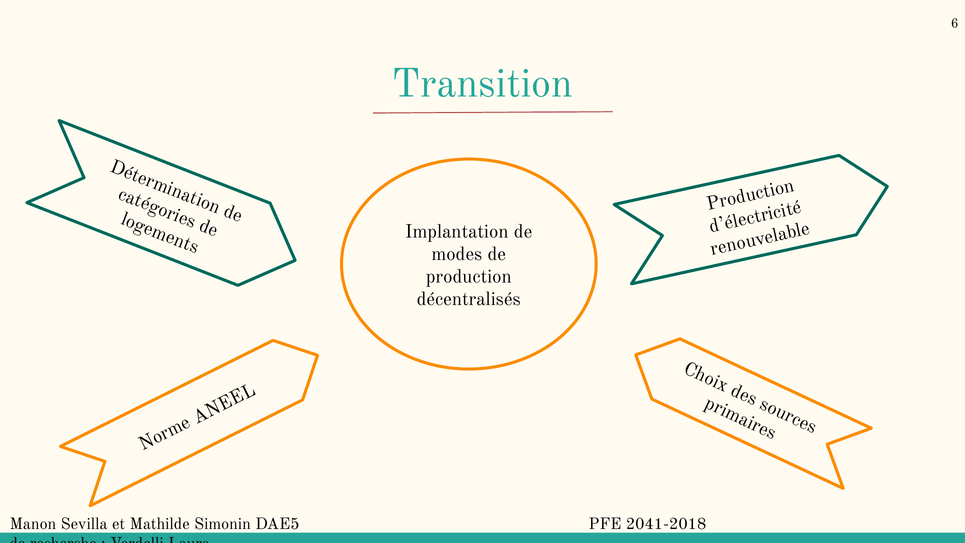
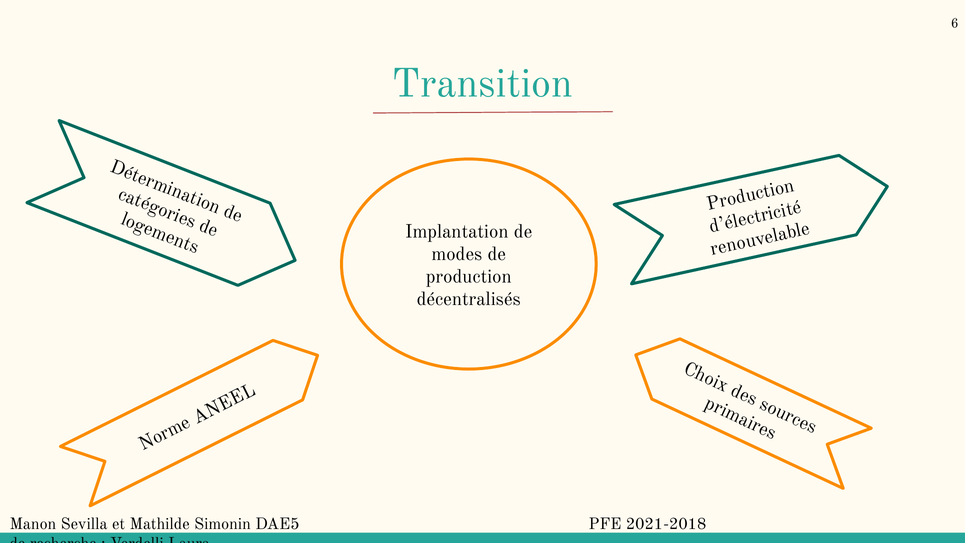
2041-2018: 2041-2018 -> 2021-2018 (666, 524)
